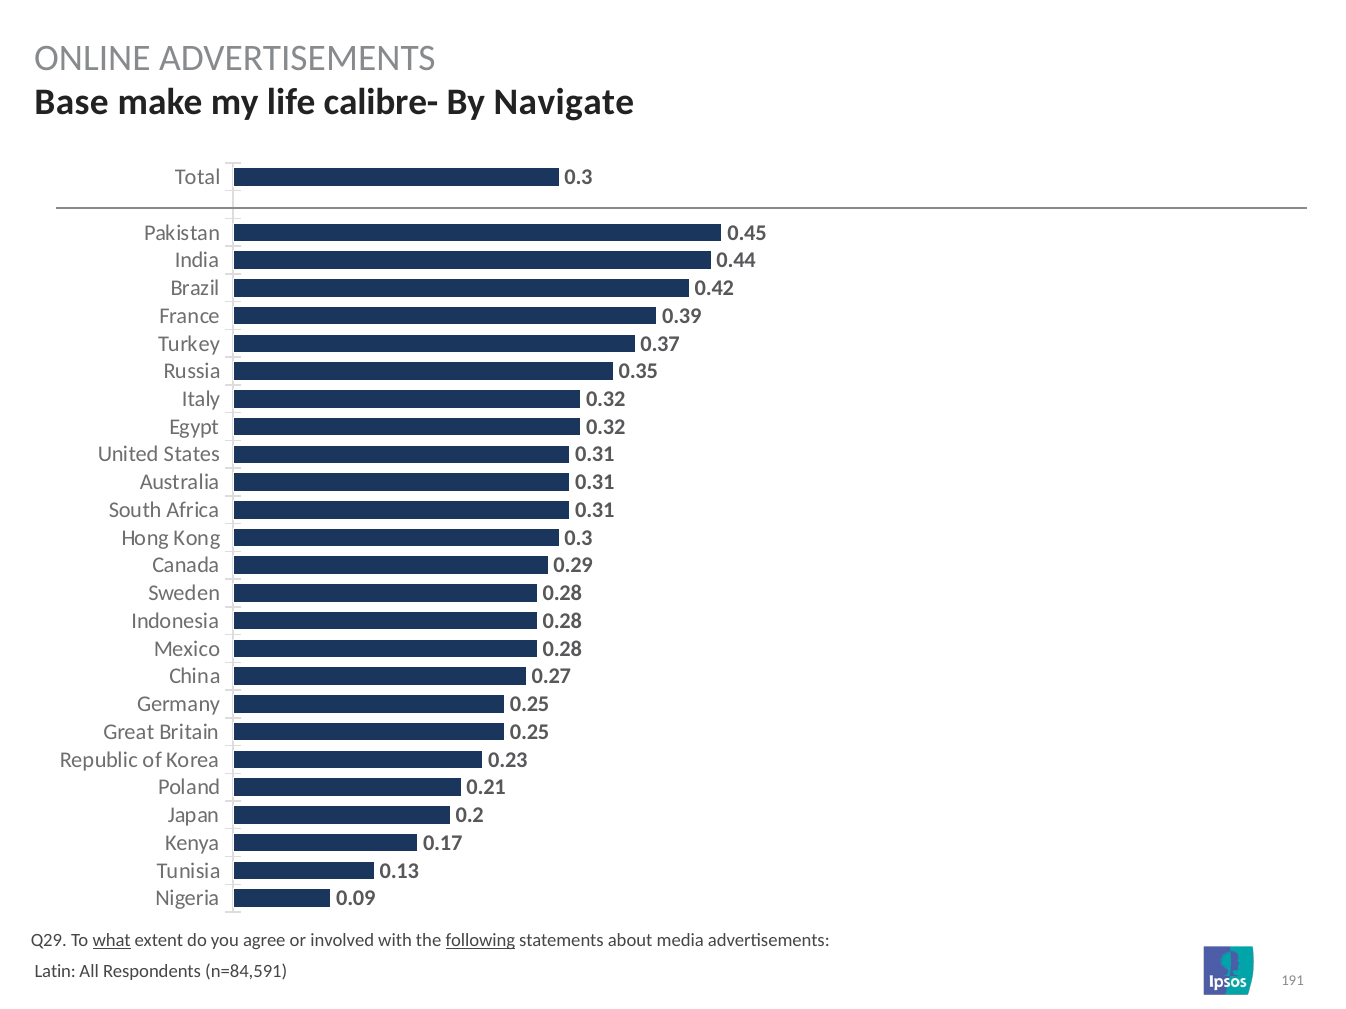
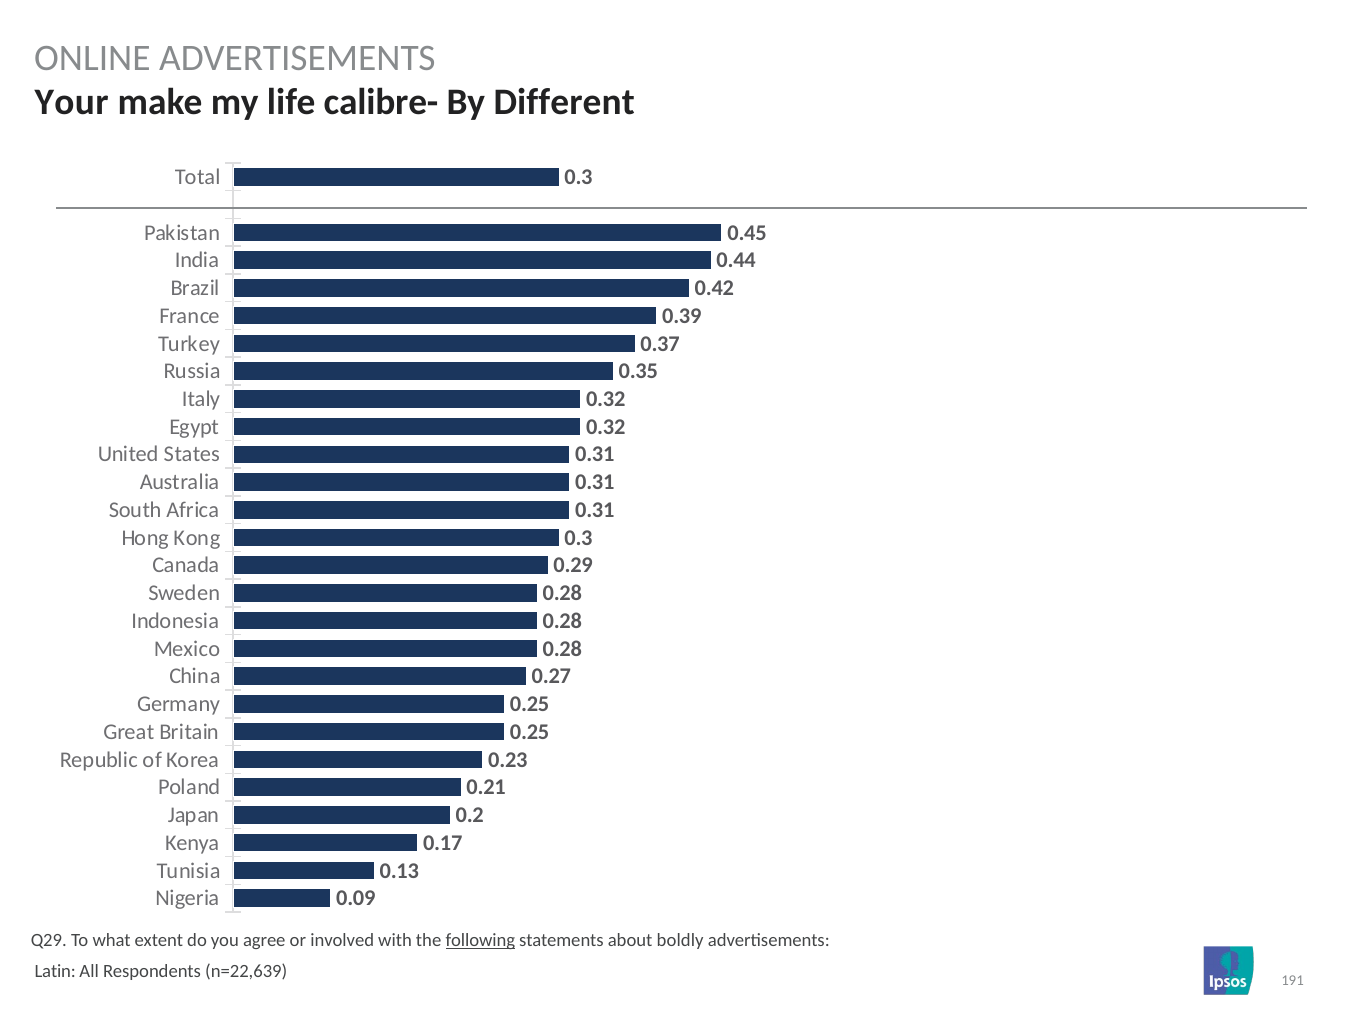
Base: Base -> Your (72, 103)
Navigate: Navigate -> Different (564, 103)
what underline: present -> none (112, 941)
media: media -> boldly (680, 941)
n=84,591: n=84,591 -> n=22,639 (246, 972)
